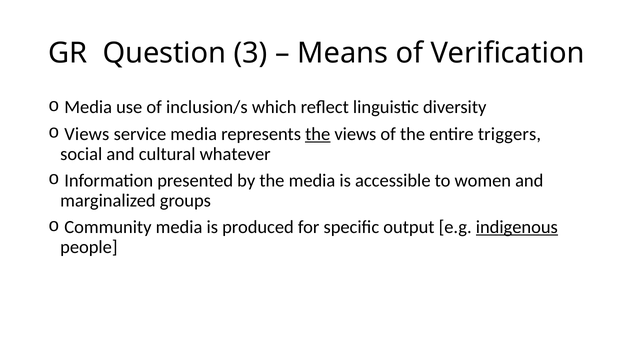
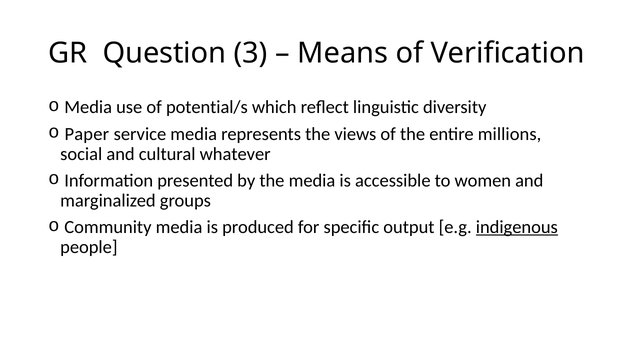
inclusion/s: inclusion/s -> potential/s (207, 107)
Views: Views -> Paper (87, 134)
the underline: present -> none (318, 134)
triggers: triggers -> millions (510, 134)
